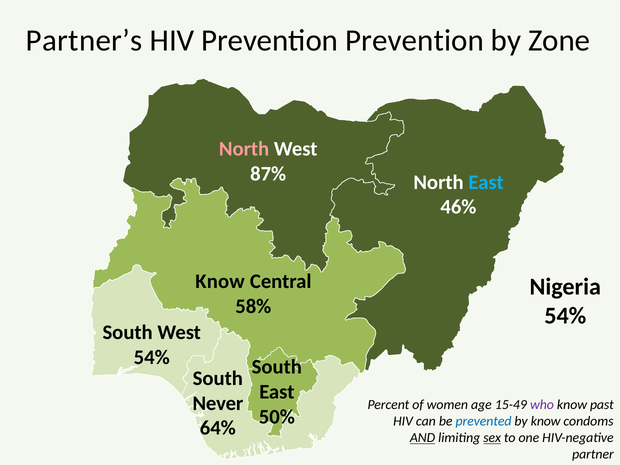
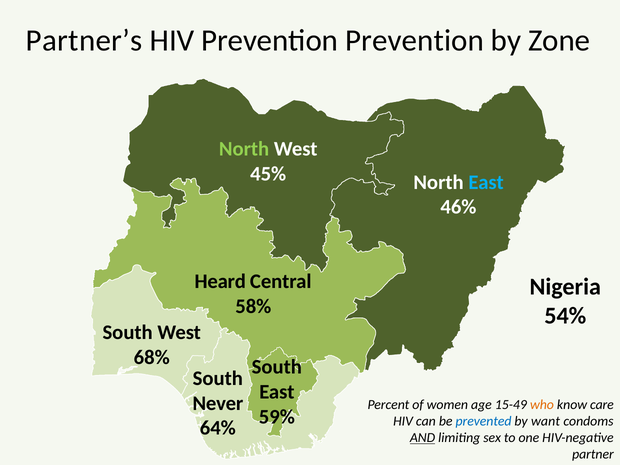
North colour: pink -> light green (244, 149)
87%: 87% -> 45% (268, 174)
Know: Know -> Heard (220, 282)
54%: 54% -> 68% (152, 357)
who colour: purple -> orange (542, 405)
past: past -> care (602, 405)
50%: 50% -> 59% (277, 417)
by know: know -> want (546, 421)
sex underline: present -> none (492, 438)
